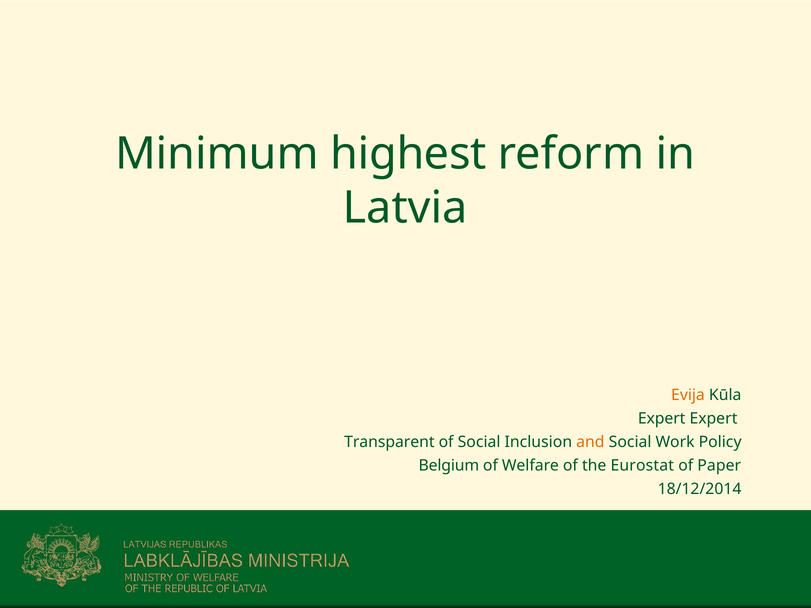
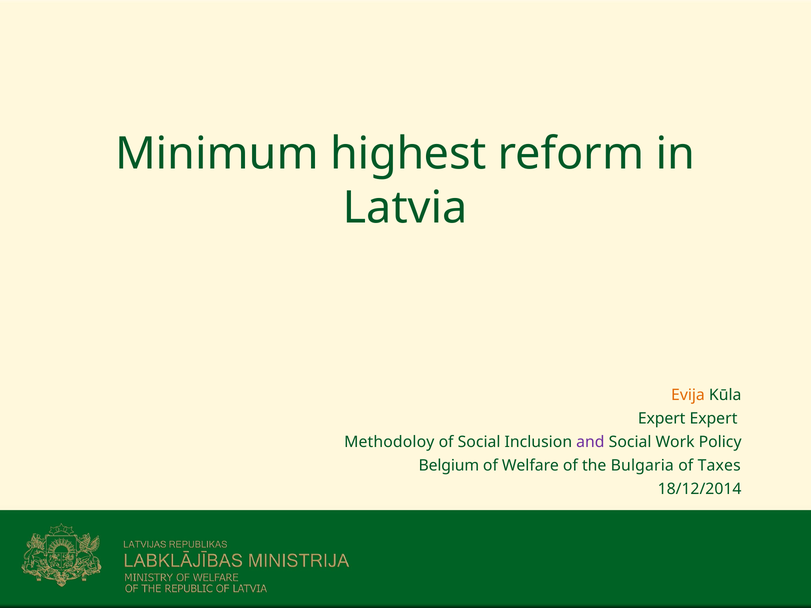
Transparent: Transparent -> Methodoloy (389, 442)
and colour: orange -> purple (590, 442)
Eurostat: Eurostat -> Bulgaria (642, 466)
Paper: Paper -> Taxes (719, 466)
